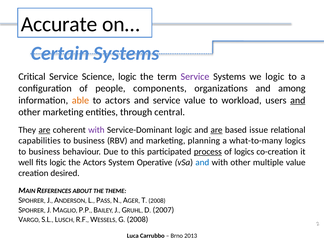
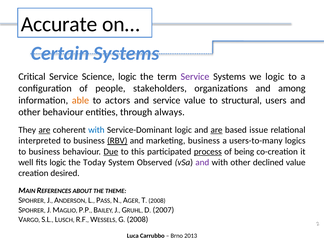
components: components -> stakeholders (160, 88)
workload: workload -> structural (242, 100)
and underline: present -> none (298, 100)
other marketing: marketing -> behaviour (63, 112)
central: central -> always (170, 112)
with colour: purple -> blue (96, 130)
capabilities: capabilities -> interpreted (40, 141)
RBV underline: none -> present (117, 141)
marketing planning: planning -> business (204, 141)
what-to-many: what-to-many -> users-to-many (256, 141)
Due underline: none -> present (111, 152)
of logics: logics -> being (244, 152)
the Actors: Actors -> Today (94, 162)
Operative: Operative -> Observed (155, 162)
and colour: blue -> purple (202, 162)
multiple: multiple -> declined (268, 162)
